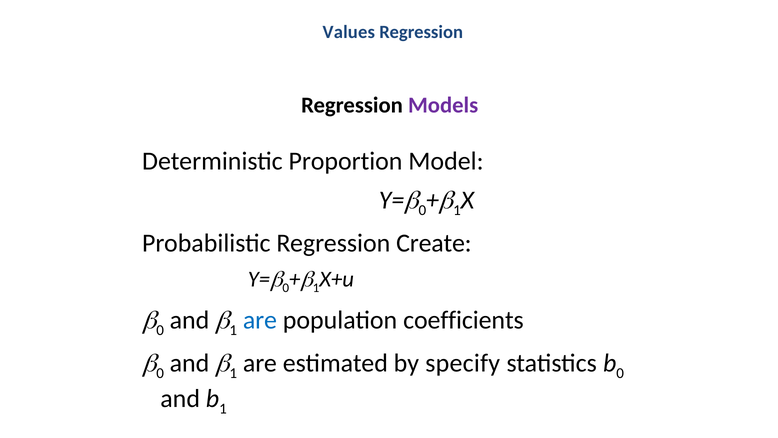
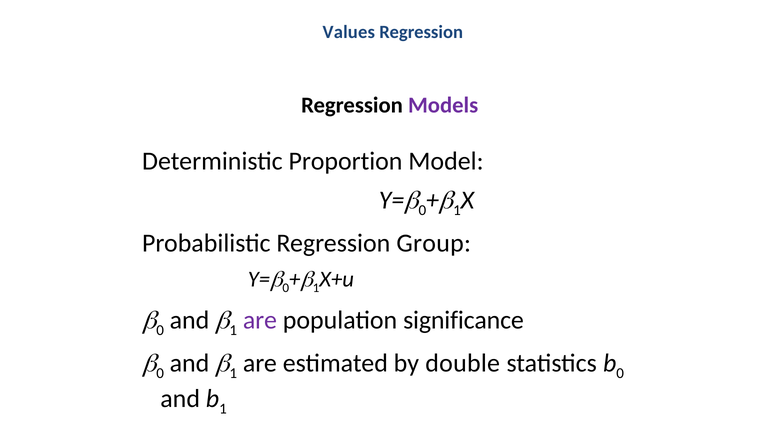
Create: Create -> Group (434, 243)
are colour: blue -> purple (260, 320)
coefficients: coefficients -> significance (463, 320)
specify: specify -> double (463, 363)
